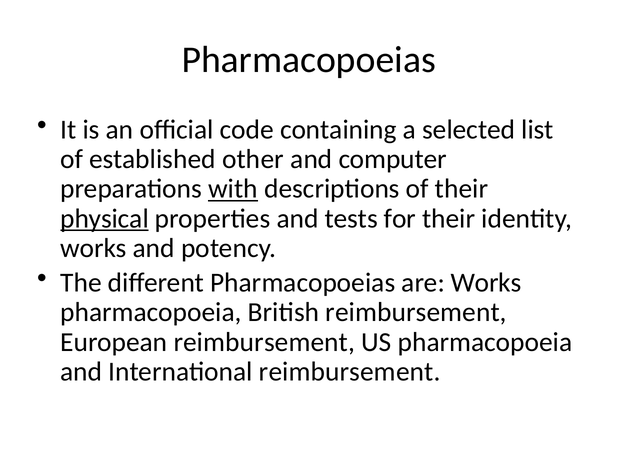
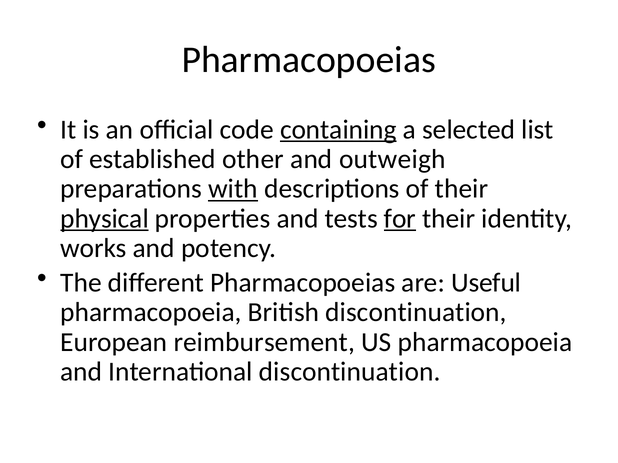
containing underline: none -> present (338, 130)
computer: computer -> outweigh (392, 159)
for underline: none -> present (400, 219)
are Works: Works -> Useful (486, 283)
British reimbursement: reimbursement -> discontinuation (416, 313)
International reimbursement: reimbursement -> discontinuation (350, 372)
